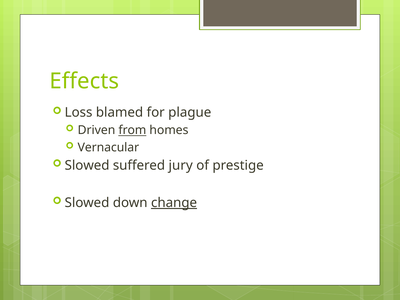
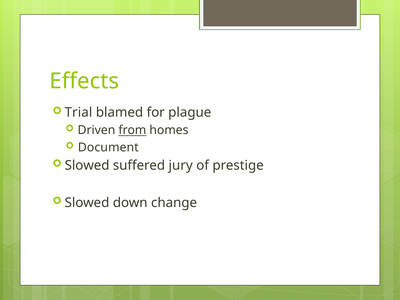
Loss: Loss -> Trial (78, 113)
Vernacular: Vernacular -> Document (108, 147)
change underline: present -> none (174, 203)
